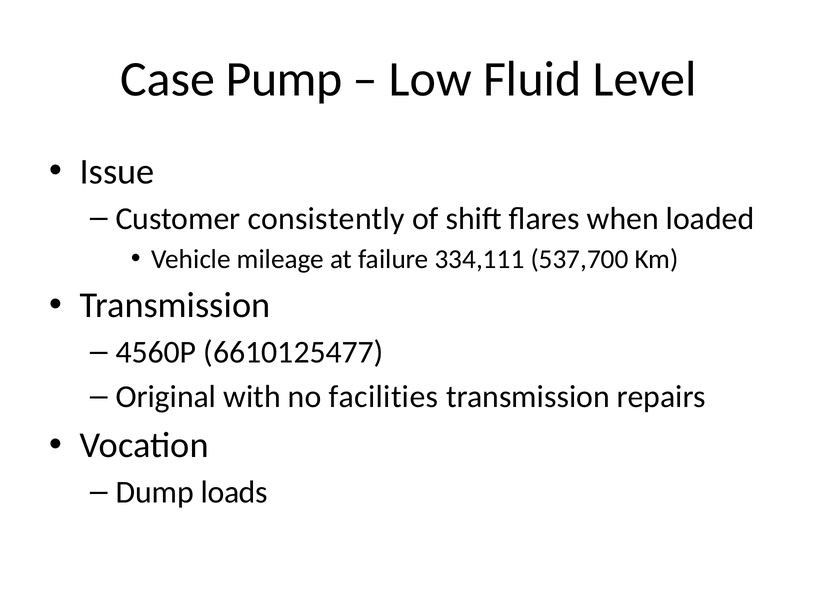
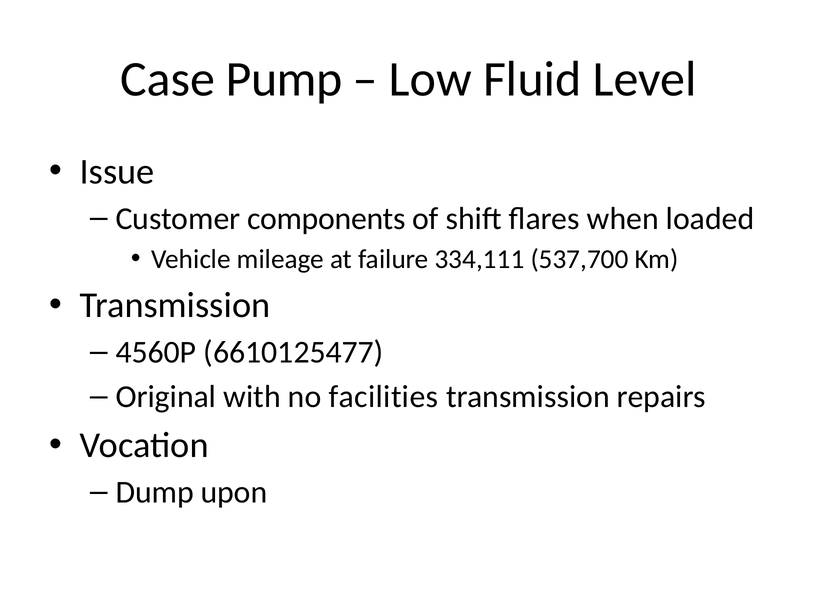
consistently: consistently -> components (326, 219)
loads: loads -> upon (234, 492)
